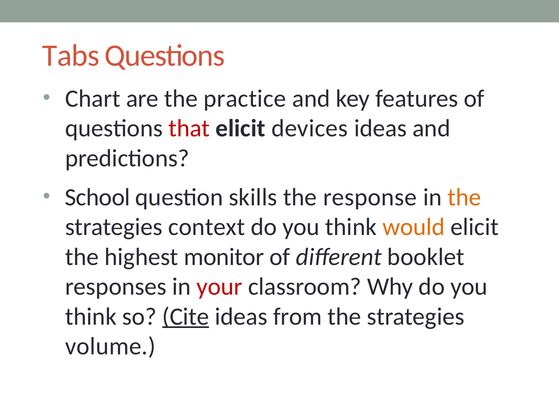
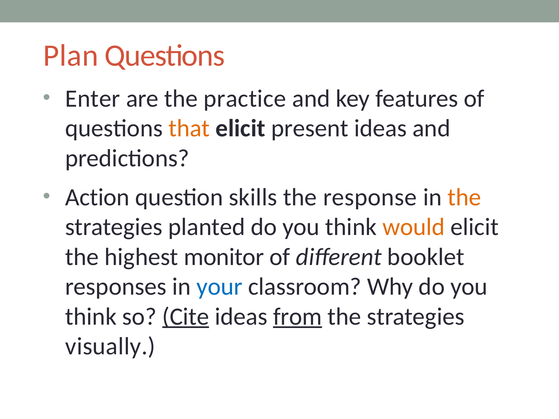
Tabs: Tabs -> Plan (71, 56)
Chart: Chart -> Enter (93, 99)
that colour: red -> orange (189, 128)
devices: devices -> present (310, 128)
School: School -> Action (97, 197)
context: context -> planted (207, 227)
your colour: red -> blue (220, 287)
from underline: none -> present (298, 317)
volume: volume -> visually (110, 347)
